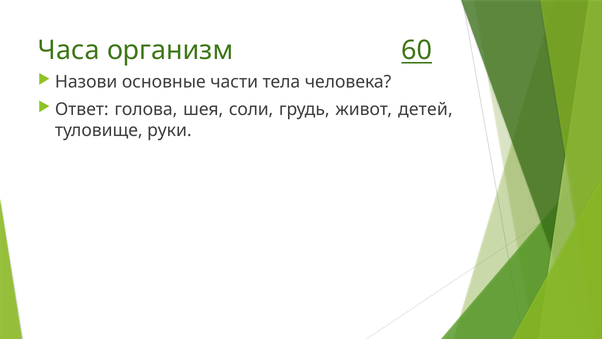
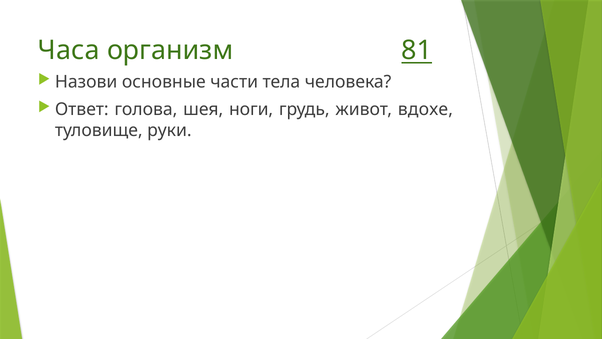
60: 60 -> 81 (417, 50)
соли: соли -> ноги (251, 109)
детей: детей -> вдохе (425, 109)
